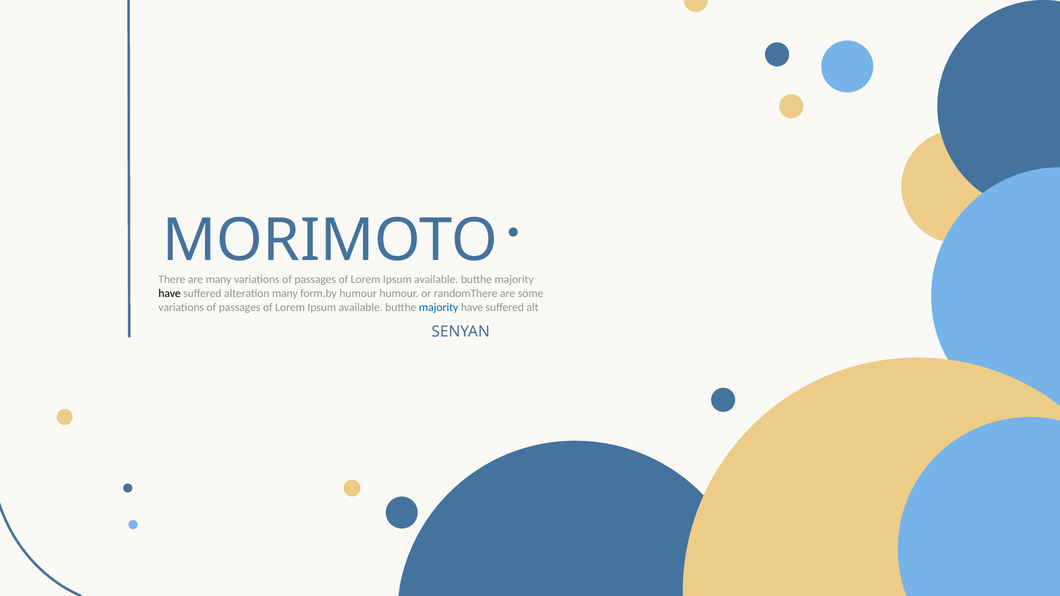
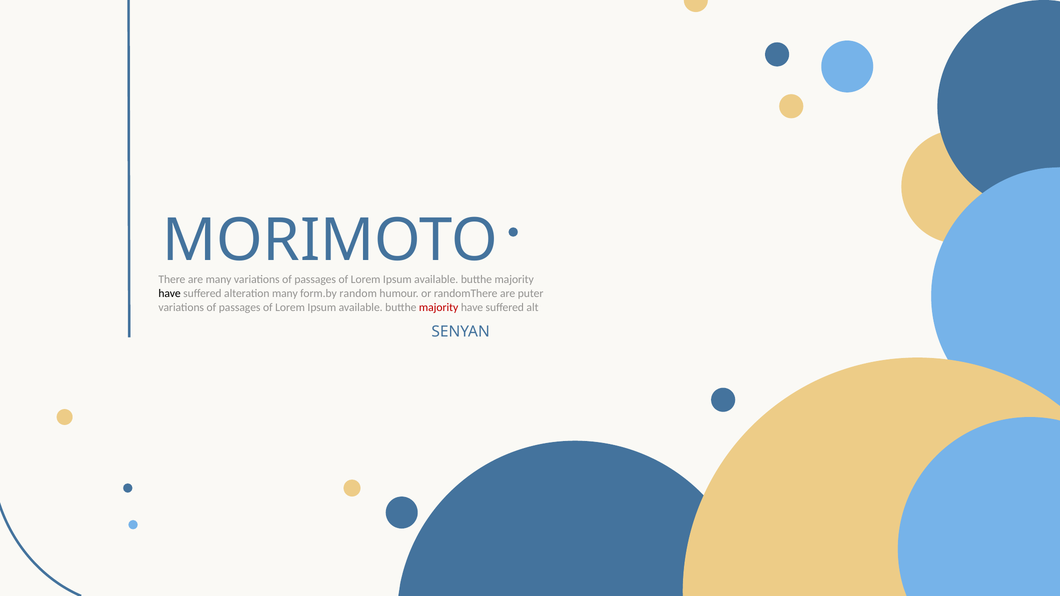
form.by humour: humour -> random (358, 294)
some: some -> puter (531, 294)
majority colour: blue -> red (439, 308)
